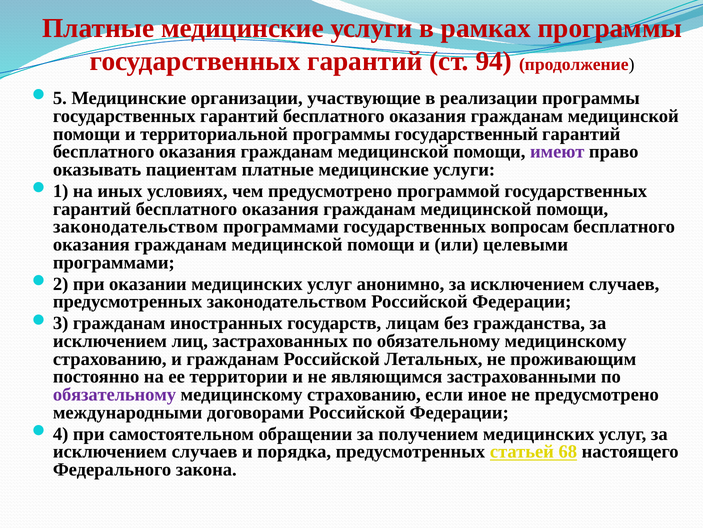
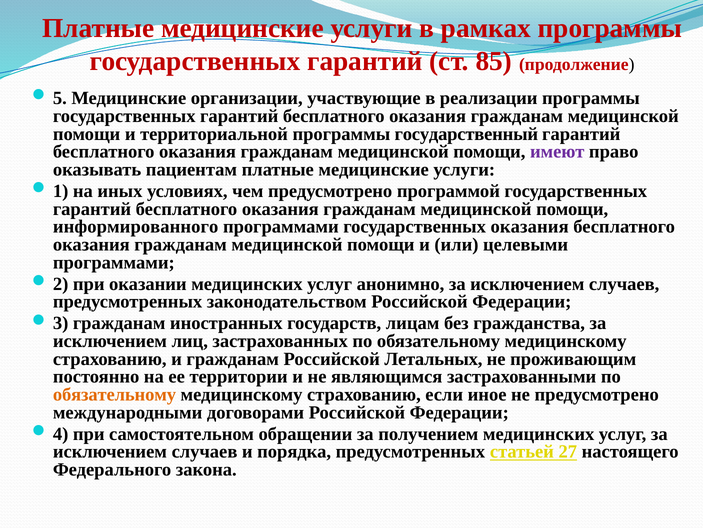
94: 94 -> 85 (494, 61)
законодательством: законодательством -> информированного (136, 226)
государственных вопросам: вопросам -> оказания (530, 226)
обязательному colour: purple -> orange (114, 394)
68: 68 -> 27 (568, 451)
